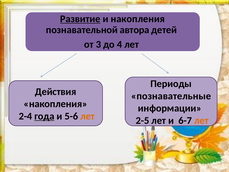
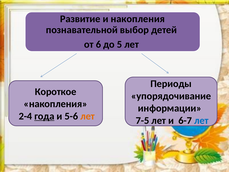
Развитие underline: present -> none (80, 19)
автора: автора -> выбор (134, 30)
3: 3 -> 6 (98, 44)
4: 4 -> 5 (119, 44)
Действия: Действия -> Короткое (56, 92)
познавательные: познавательные -> упорядочивание (171, 96)
2-5: 2-5 -> 7-5 (142, 120)
лет colour: orange -> blue (201, 120)
